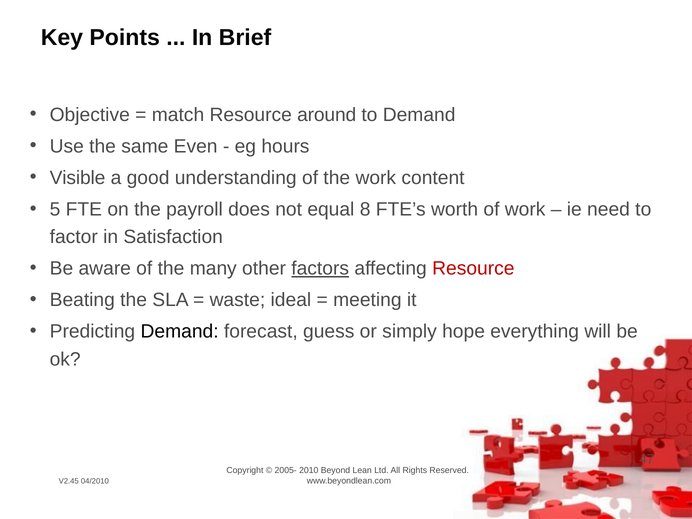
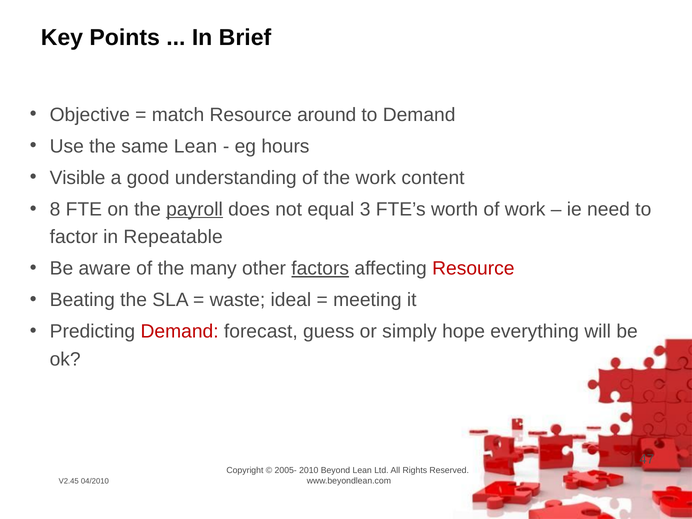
same Even: Even -> Lean (196, 146)
5: 5 -> 8 (55, 209)
payroll underline: none -> present (194, 209)
8: 8 -> 3 (365, 209)
Satisfaction: Satisfaction -> Repeatable (173, 237)
Demand colour: black -> red (180, 332)
